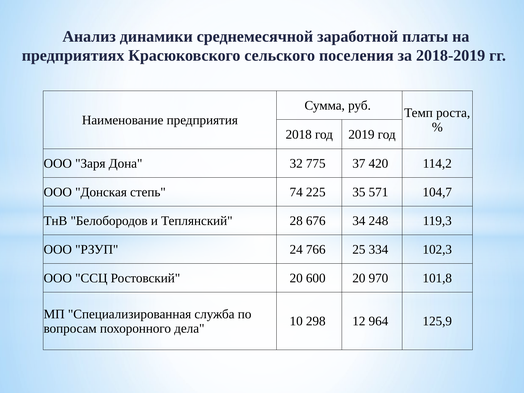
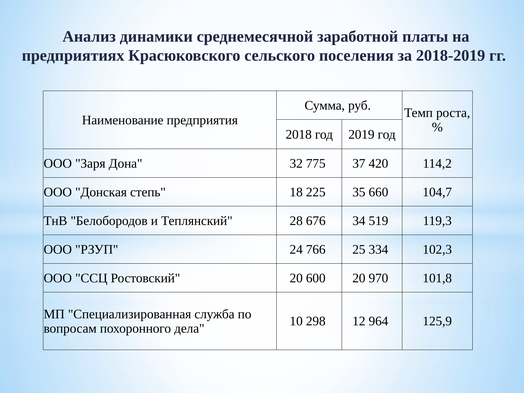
74: 74 -> 18 (296, 192)
571: 571 -> 660 (378, 192)
248: 248 -> 519 (378, 221)
